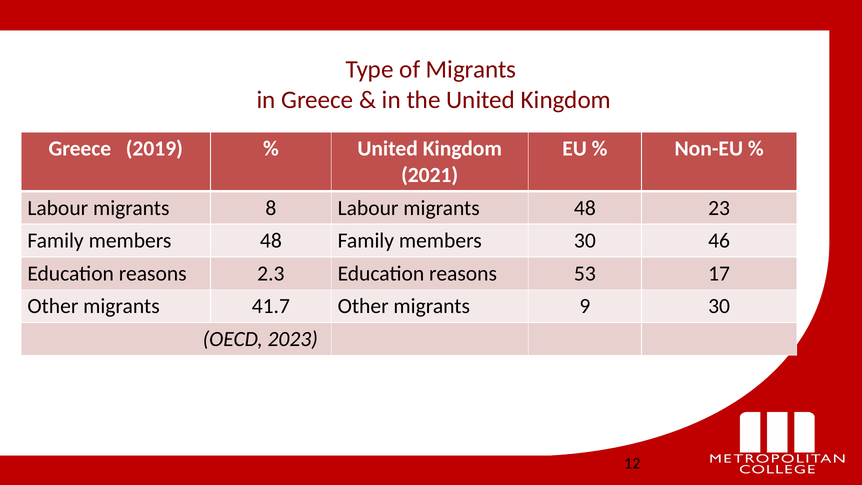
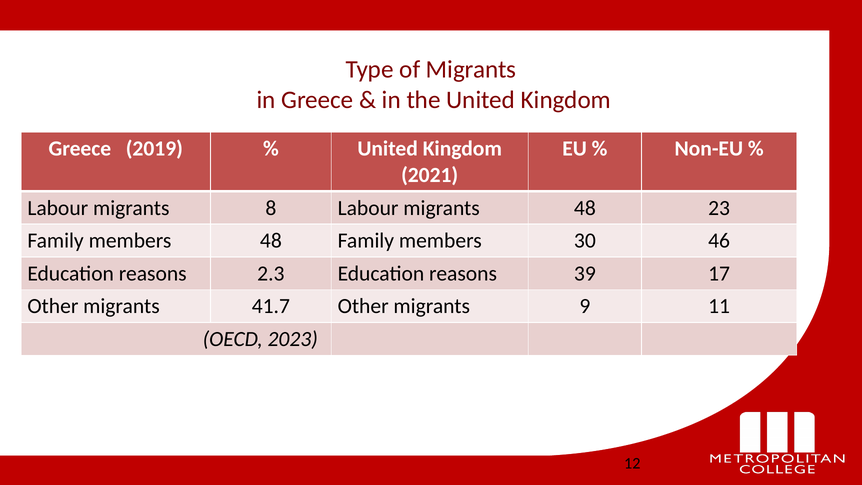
53: 53 -> 39 (585, 273)
9 30: 30 -> 11 (719, 306)
